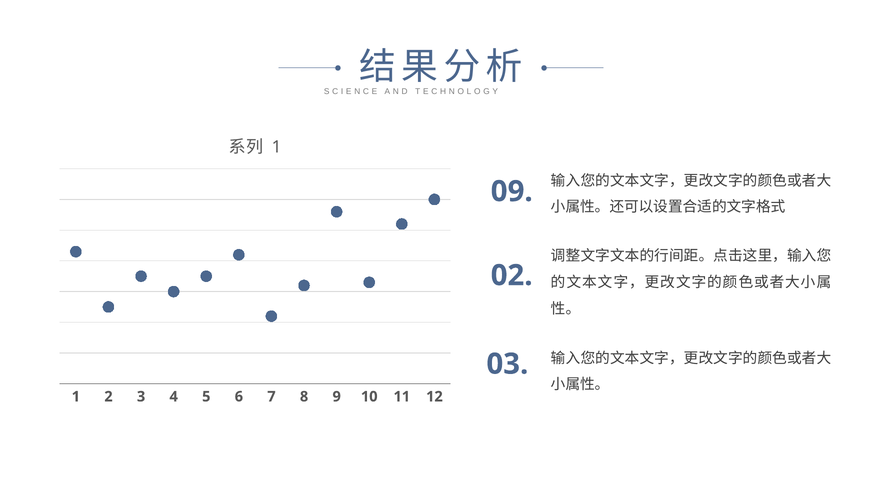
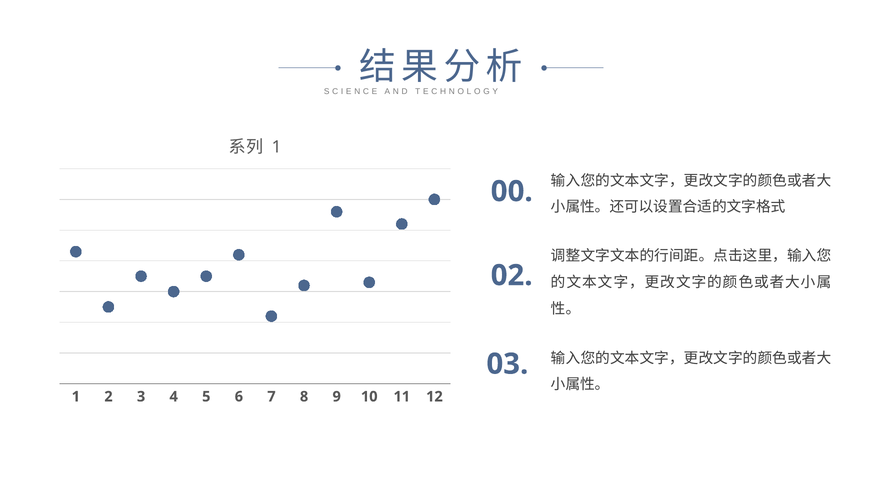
0 9: 9 -> 0 (520, 191)
